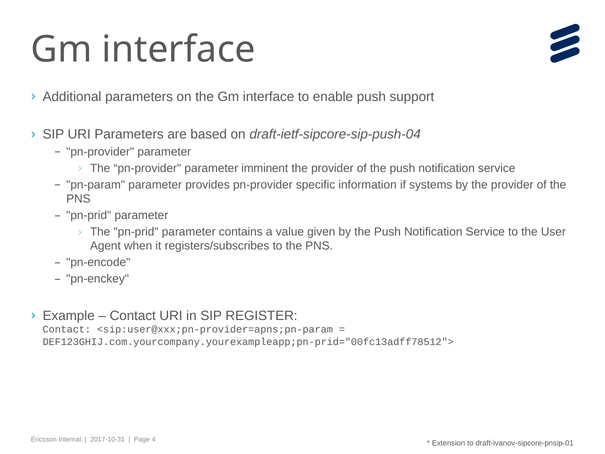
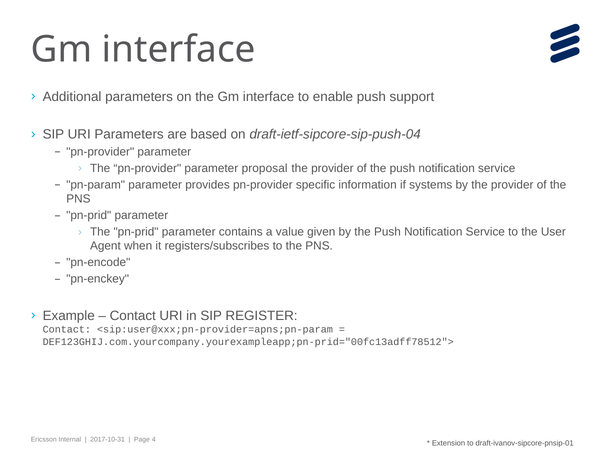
imminent: imminent -> proposal (265, 168)
